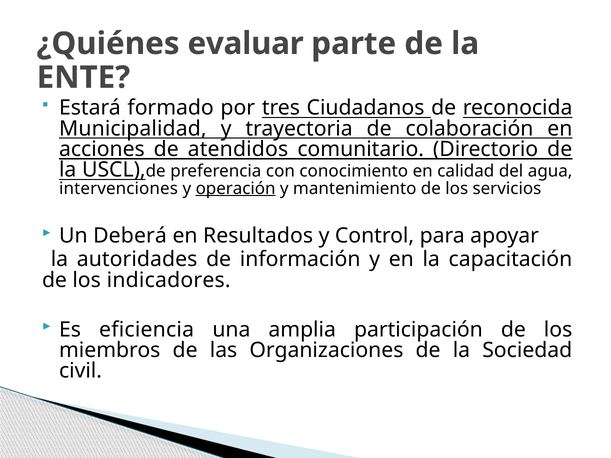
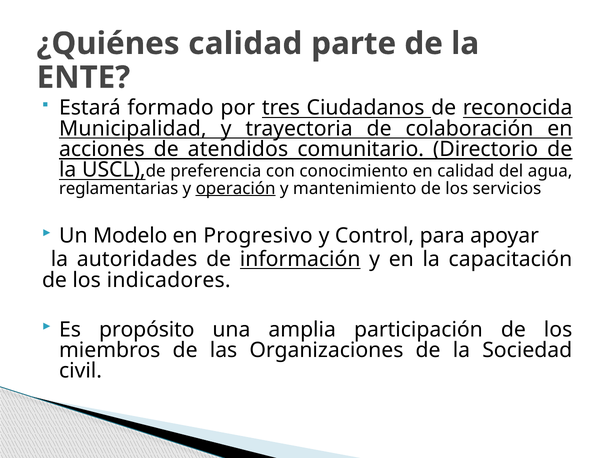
¿Quiénes evaluar: evaluar -> calidad (245, 44)
intervenciones: intervenciones -> reglamentarias (119, 189)
Deberá: Deberá -> Modelo (130, 236)
Resultados: Resultados -> Progresivo (258, 236)
información underline: none -> present (300, 260)
eficiencia: eficiencia -> propósito (147, 330)
